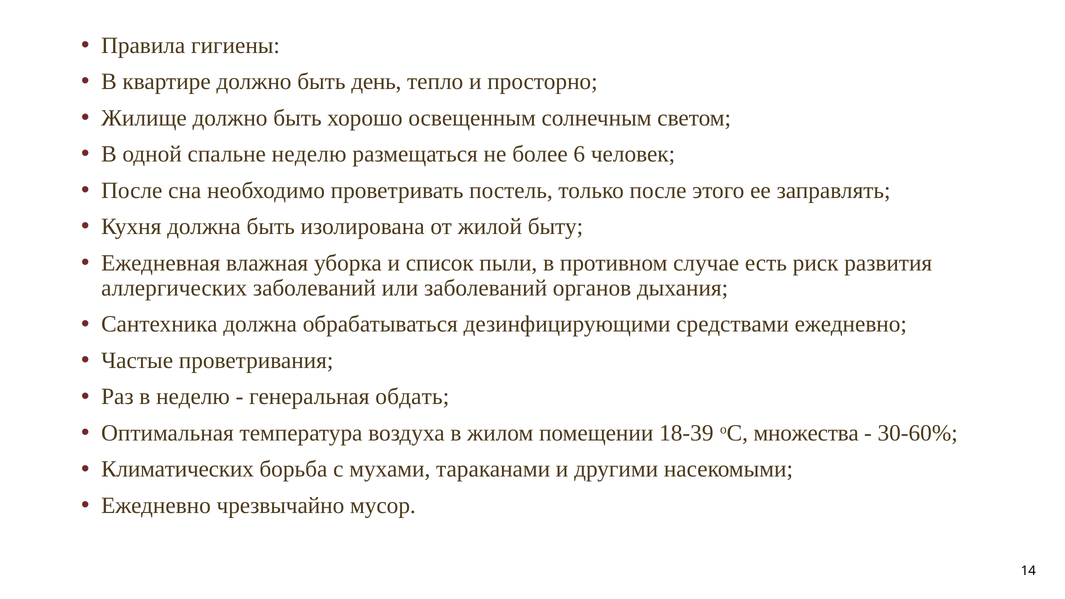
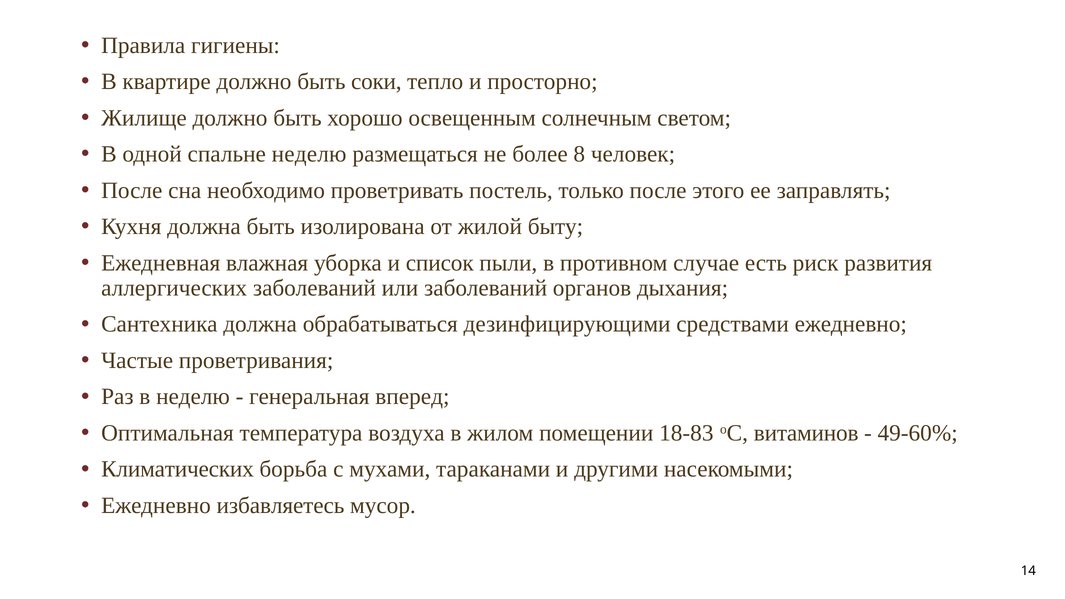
день: день -> соки (376, 82)
6: 6 -> 8 (579, 154)
обдать: обдать -> вперед (412, 397)
18-39: 18-39 -> 18-83 (686, 433)
множества: множества -> витаминов (806, 433)
30-60%: 30-60% -> 49-60% (918, 433)
чрезвычайно: чрезвычайно -> избавляетесь (280, 506)
